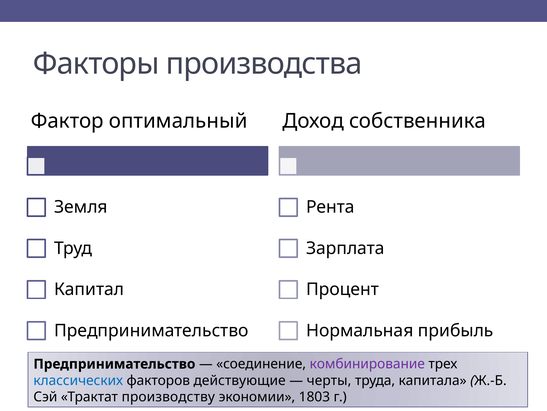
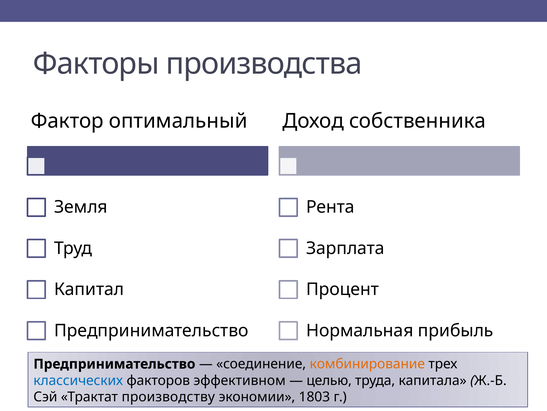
комбинирование colour: purple -> orange (367, 363)
действующие: действующие -> эффективном (240, 380)
черты: черты -> целью (329, 380)
